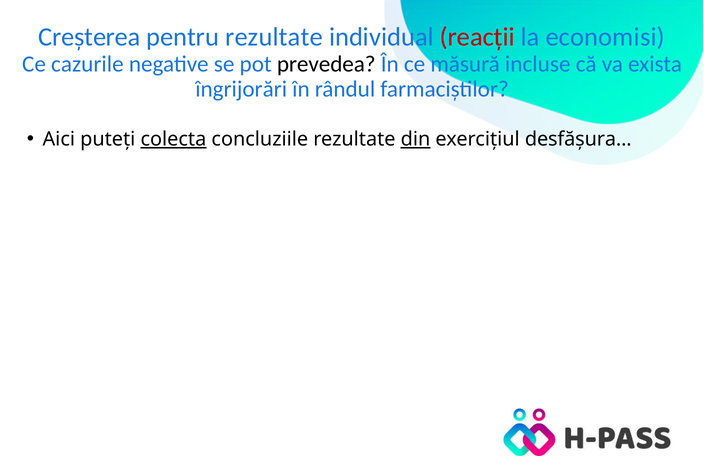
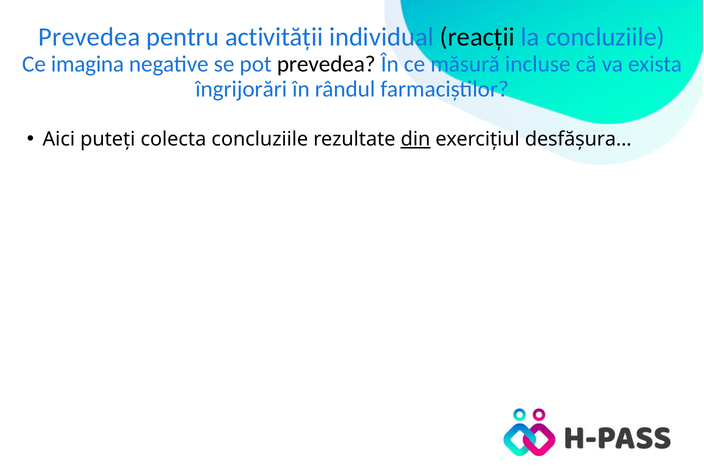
Creșterea: Creșterea -> Prevedea (89, 37)
pentru rezultate: rezultate -> activității (274, 37)
reacții colour: red -> black (477, 37)
la economisi: economisi -> concluziile (605, 37)
cazurile: cazurile -> imagina (88, 64)
colecta underline: present -> none (173, 139)
